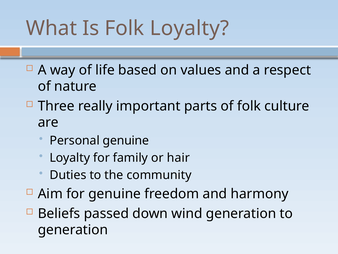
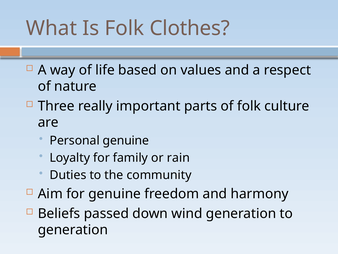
Folk Loyalty: Loyalty -> Clothes (190, 28)
hair: hair -> rain (178, 157)
